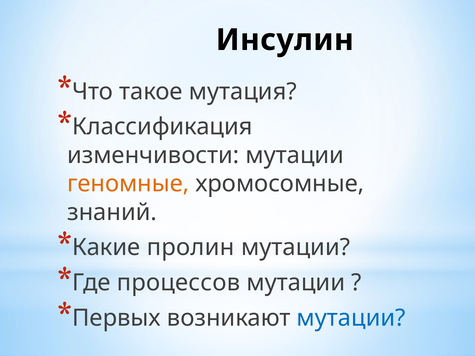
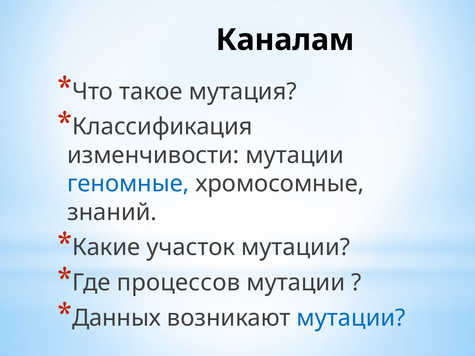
Инсулин: Инсулин -> Каналам (285, 40)
геномные colour: orange -> blue (128, 184)
пролин: пролин -> участок (191, 248)
Первых: Первых -> Данных (117, 318)
